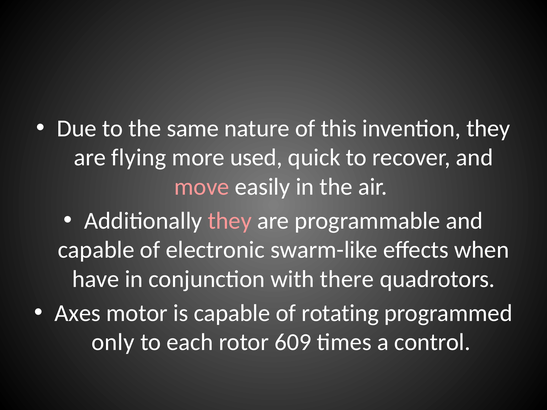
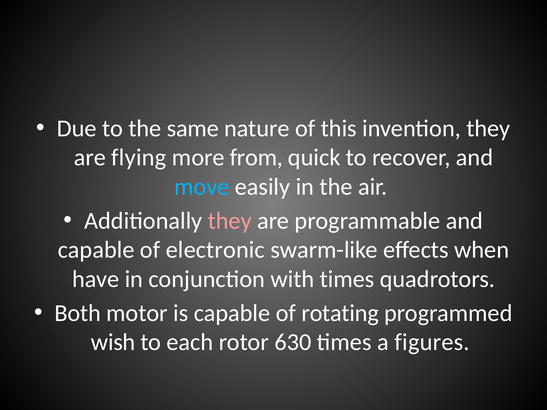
used: used -> from (256, 158)
move colour: pink -> light blue (202, 187)
with there: there -> times (347, 279)
Axes: Axes -> Both (78, 313)
only: only -> wish (113, 342)
609: 609 -> 630 (293, 342)
control: control -> figures (432, 342)
